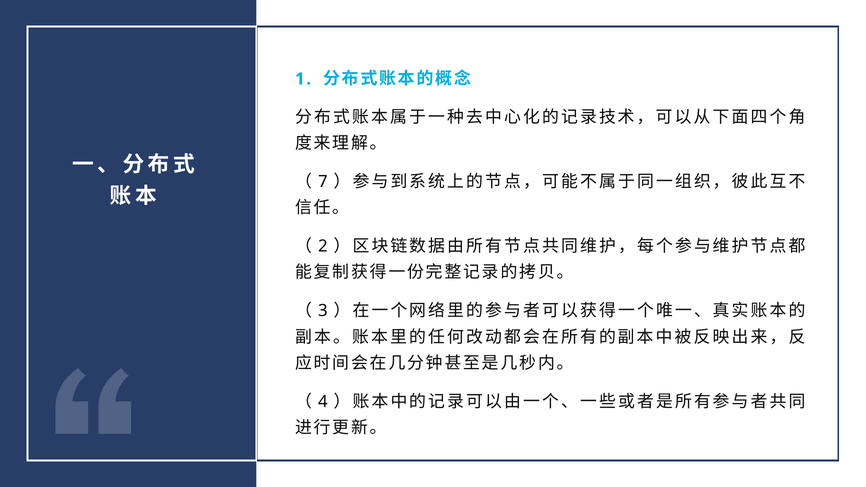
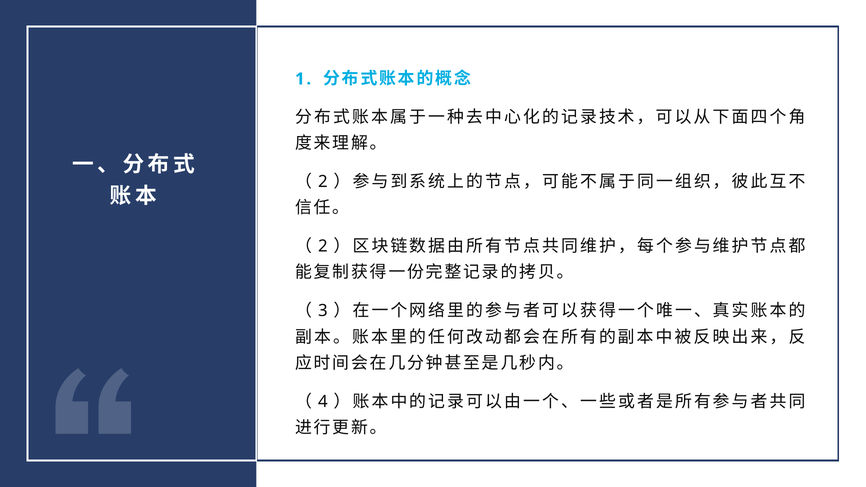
7: 7 -> 2 (323, 182)
